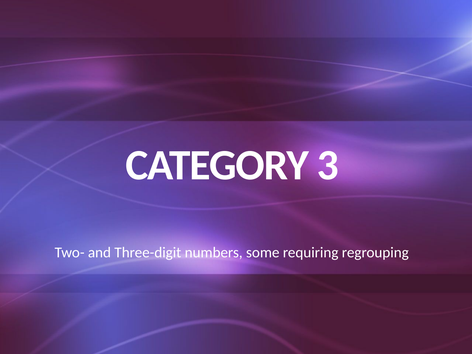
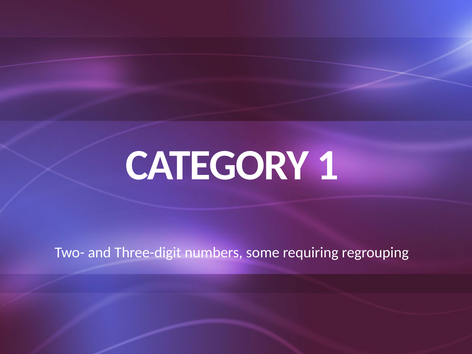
3: 3 -> 1 (328, 165)
